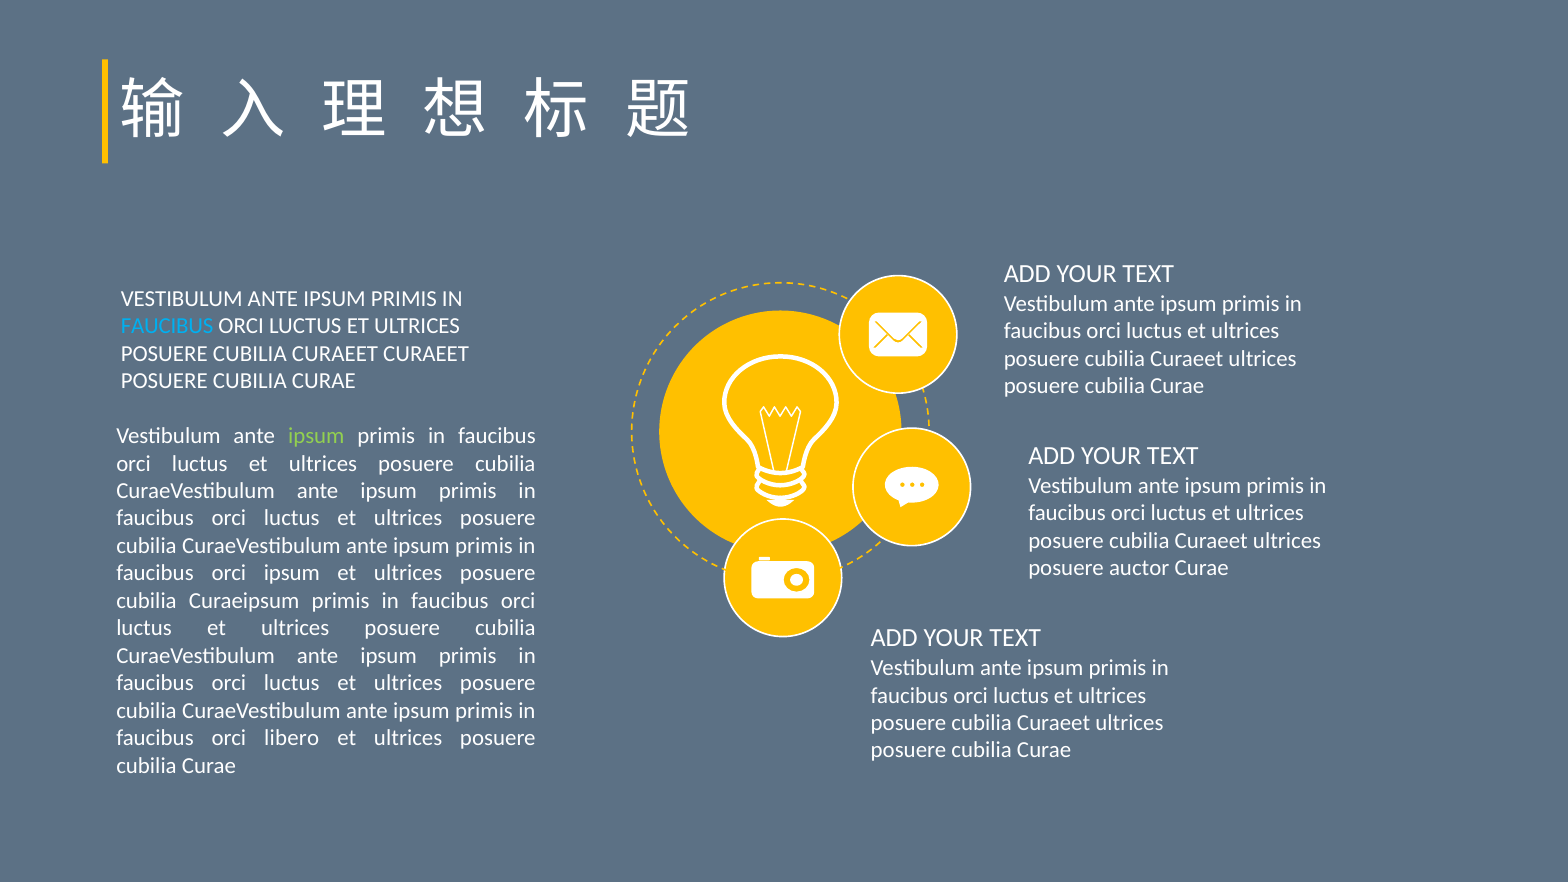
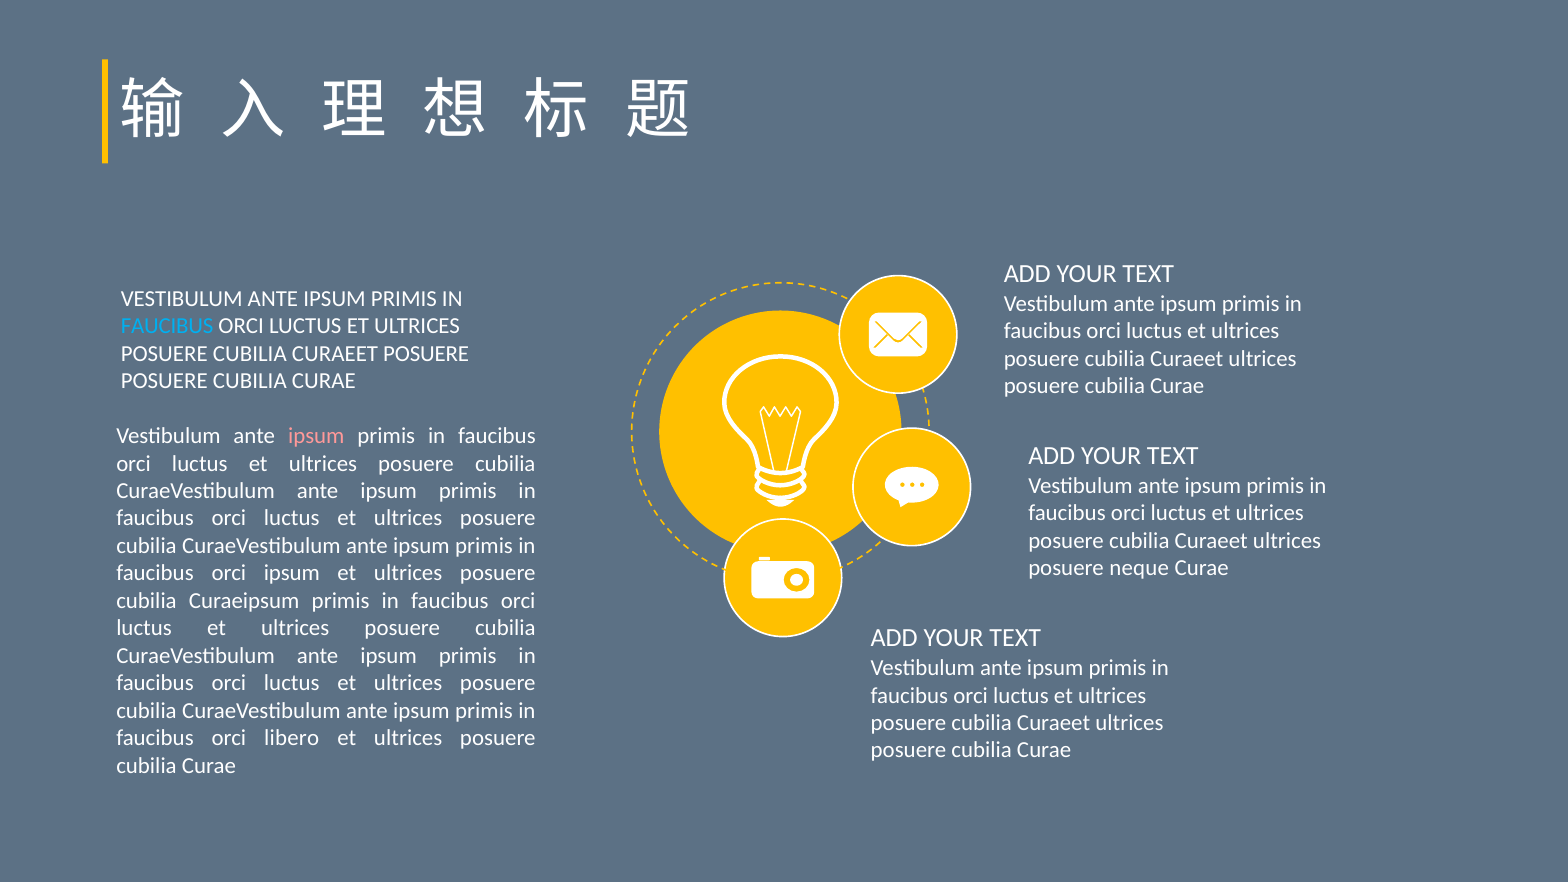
CURAEET CURAEET: CURAEET -> POSUERE (426, 354)
ipsum colour: light green -> pink (316, 436)
auctor: auctor -> neque (1139, 568)
